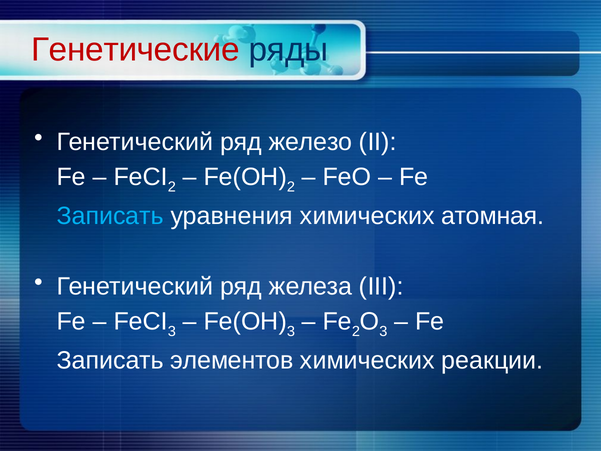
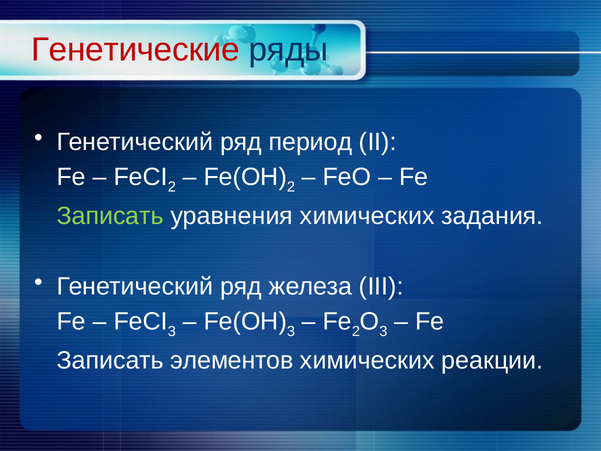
железо: железо -> период (310, 142)
Записать colour: light blue -> light green (110, 216)
атомная: атомная -> задания (492, 216)
